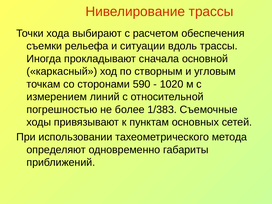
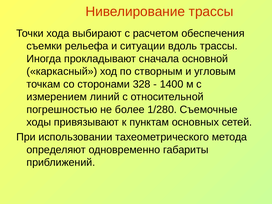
590: 590 -> 328 (142, 84)
1020: 1020 -> 1400 (172, 84)
1/383: 1/383 -> 1/280 (162, 110)
